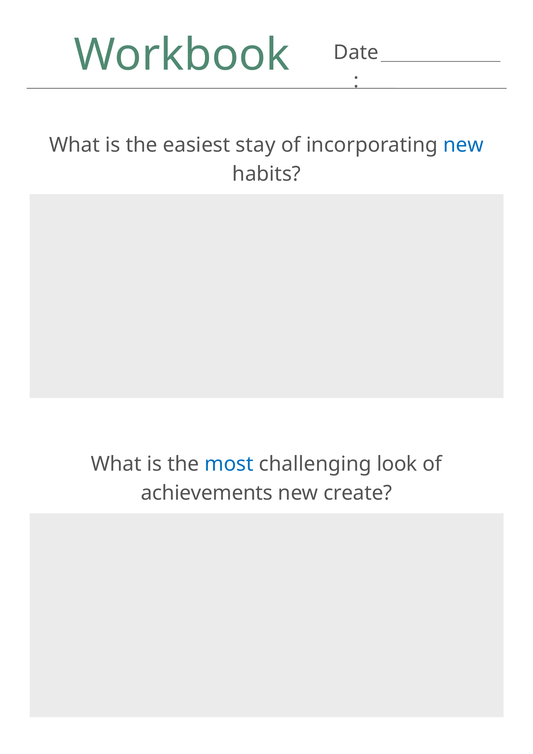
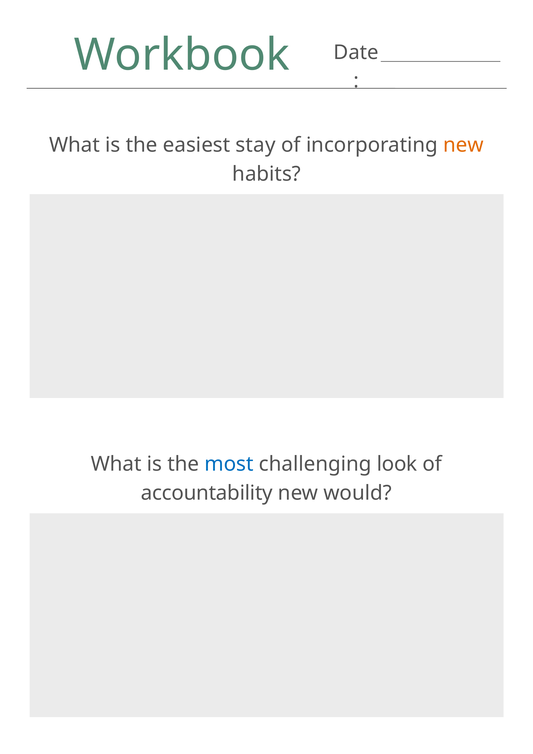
new colour: blue -> orange (463, 145)
achievements: achievements -> accountability (207, 493)
create: create -> would (358, 493)
